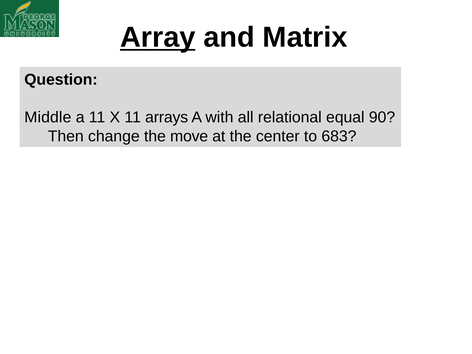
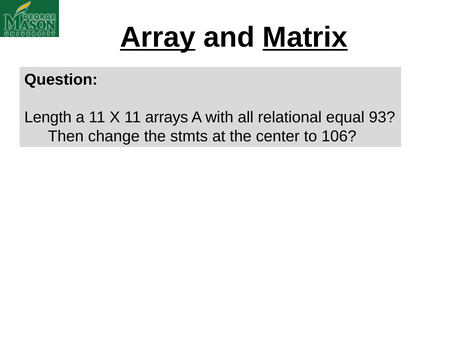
Matrix underline: none -> present (305, 37)
Middle: Middle -> Length (48, 117)
90: 90 -> 93 (382, 117)
move: move -> stmts (189, 136)
683: 683 -> 106 (339, 136)
